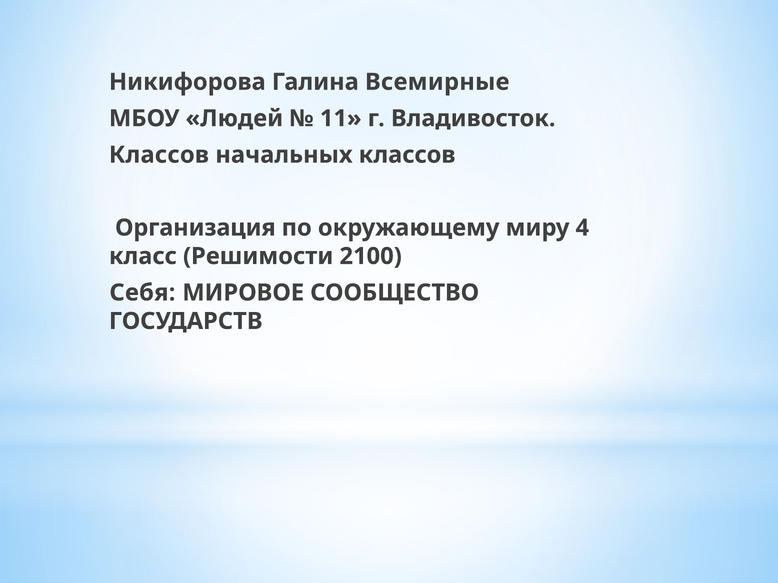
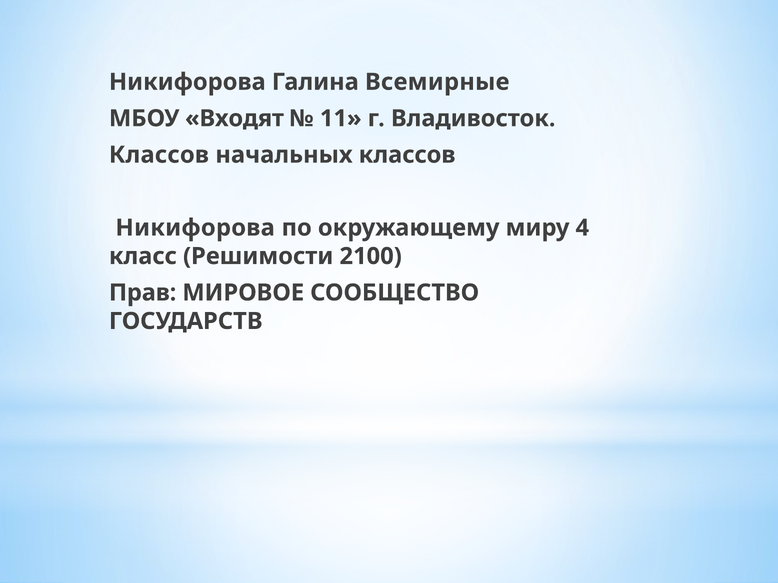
Людей: Людей -> Входят (235, 119)
Организация: Организация -> Никифорова (195, 228)
Себя: Себя -> Прав (143, 293)
